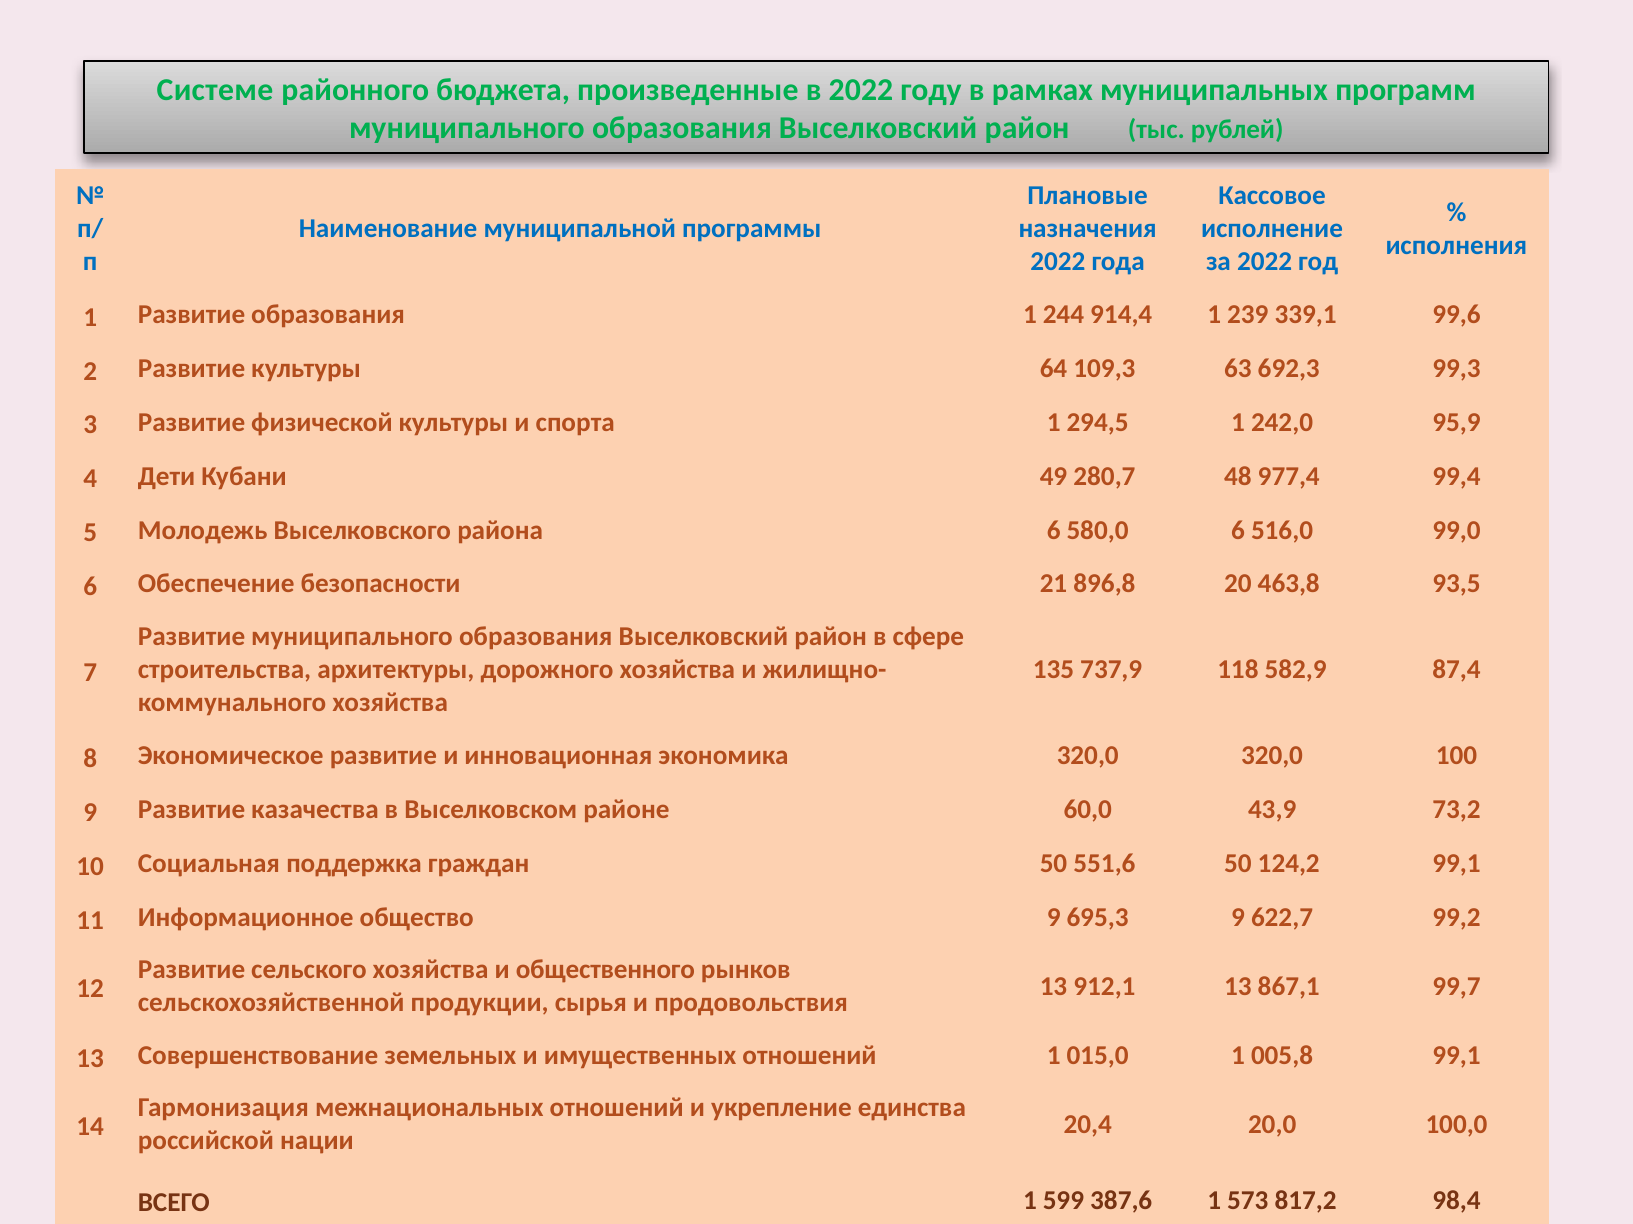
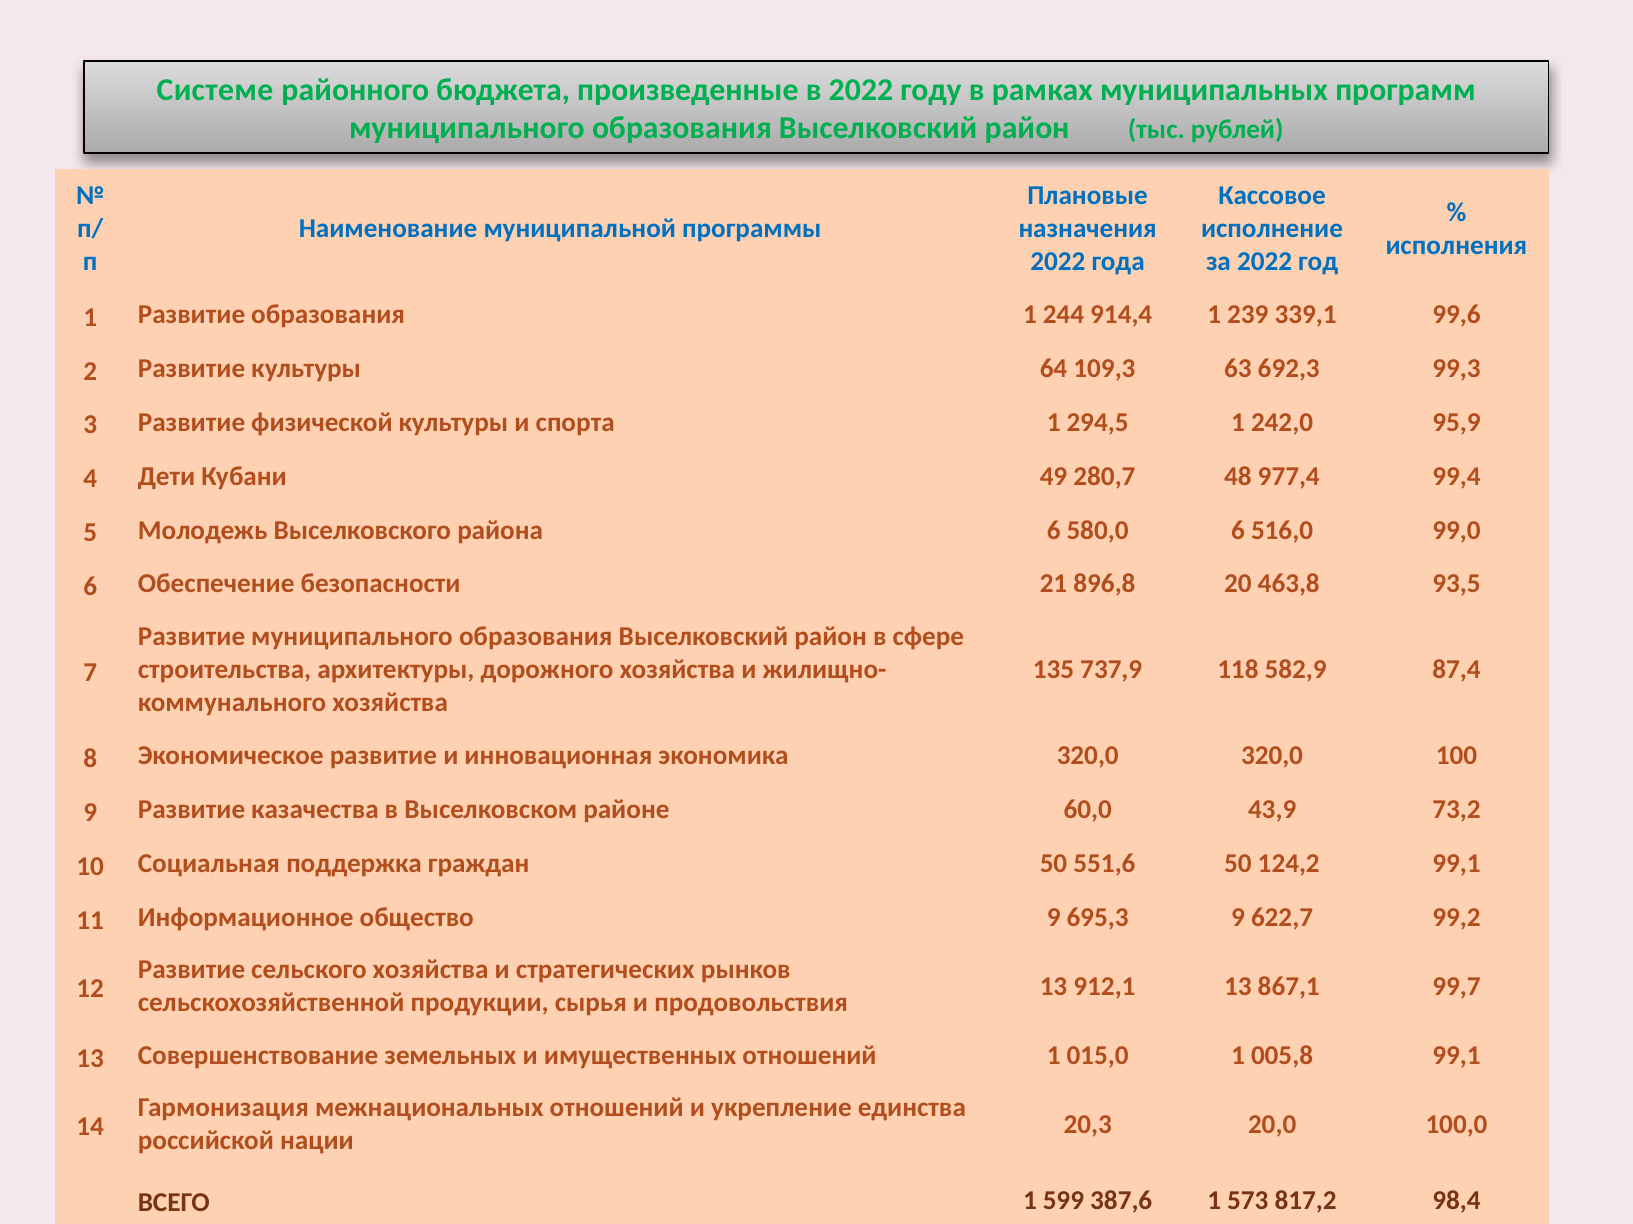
общественного: общественного -> стратегических (605, 970)
20,4: 20,4 -> 20,3 (1088, 1125)
